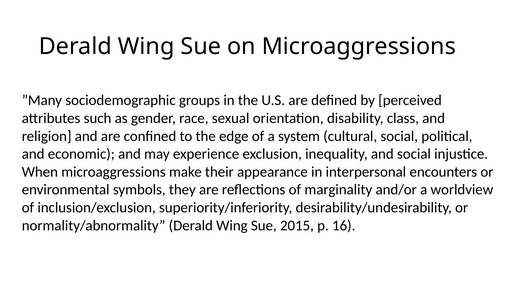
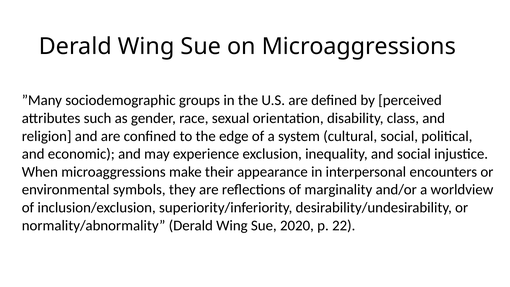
2015: 2015 -> 2020 (297, 225)
16: 16 -> 22 (344, 225)
